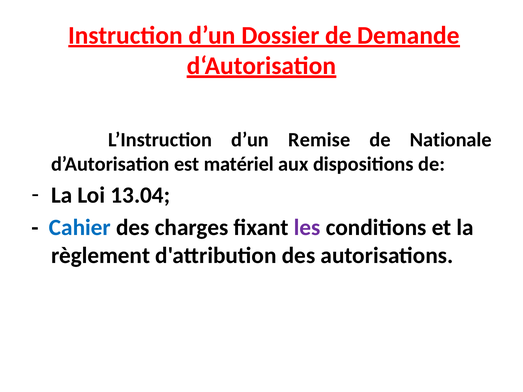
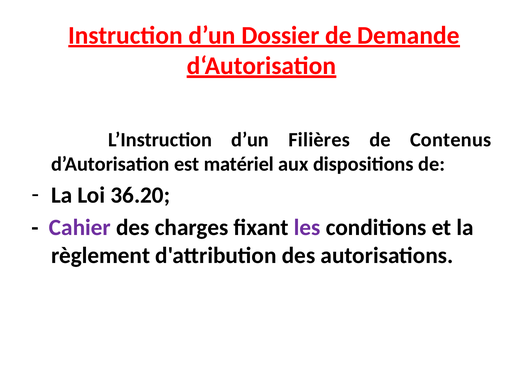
Remise: Remise -> Filières (319, 140)
Nationale: Nationale -> Contenus (451, 140)
13.04: 13.04 -> 36.20 (140, 195)
Cahier colour: blue -> purple (80, 228)
